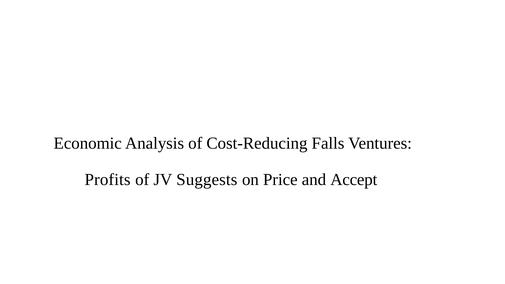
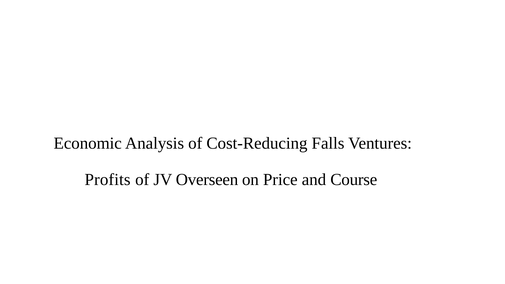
Suggests: Suggests -> Overseen (207, 180)
Accept: Accept -> Course (354, 180)
